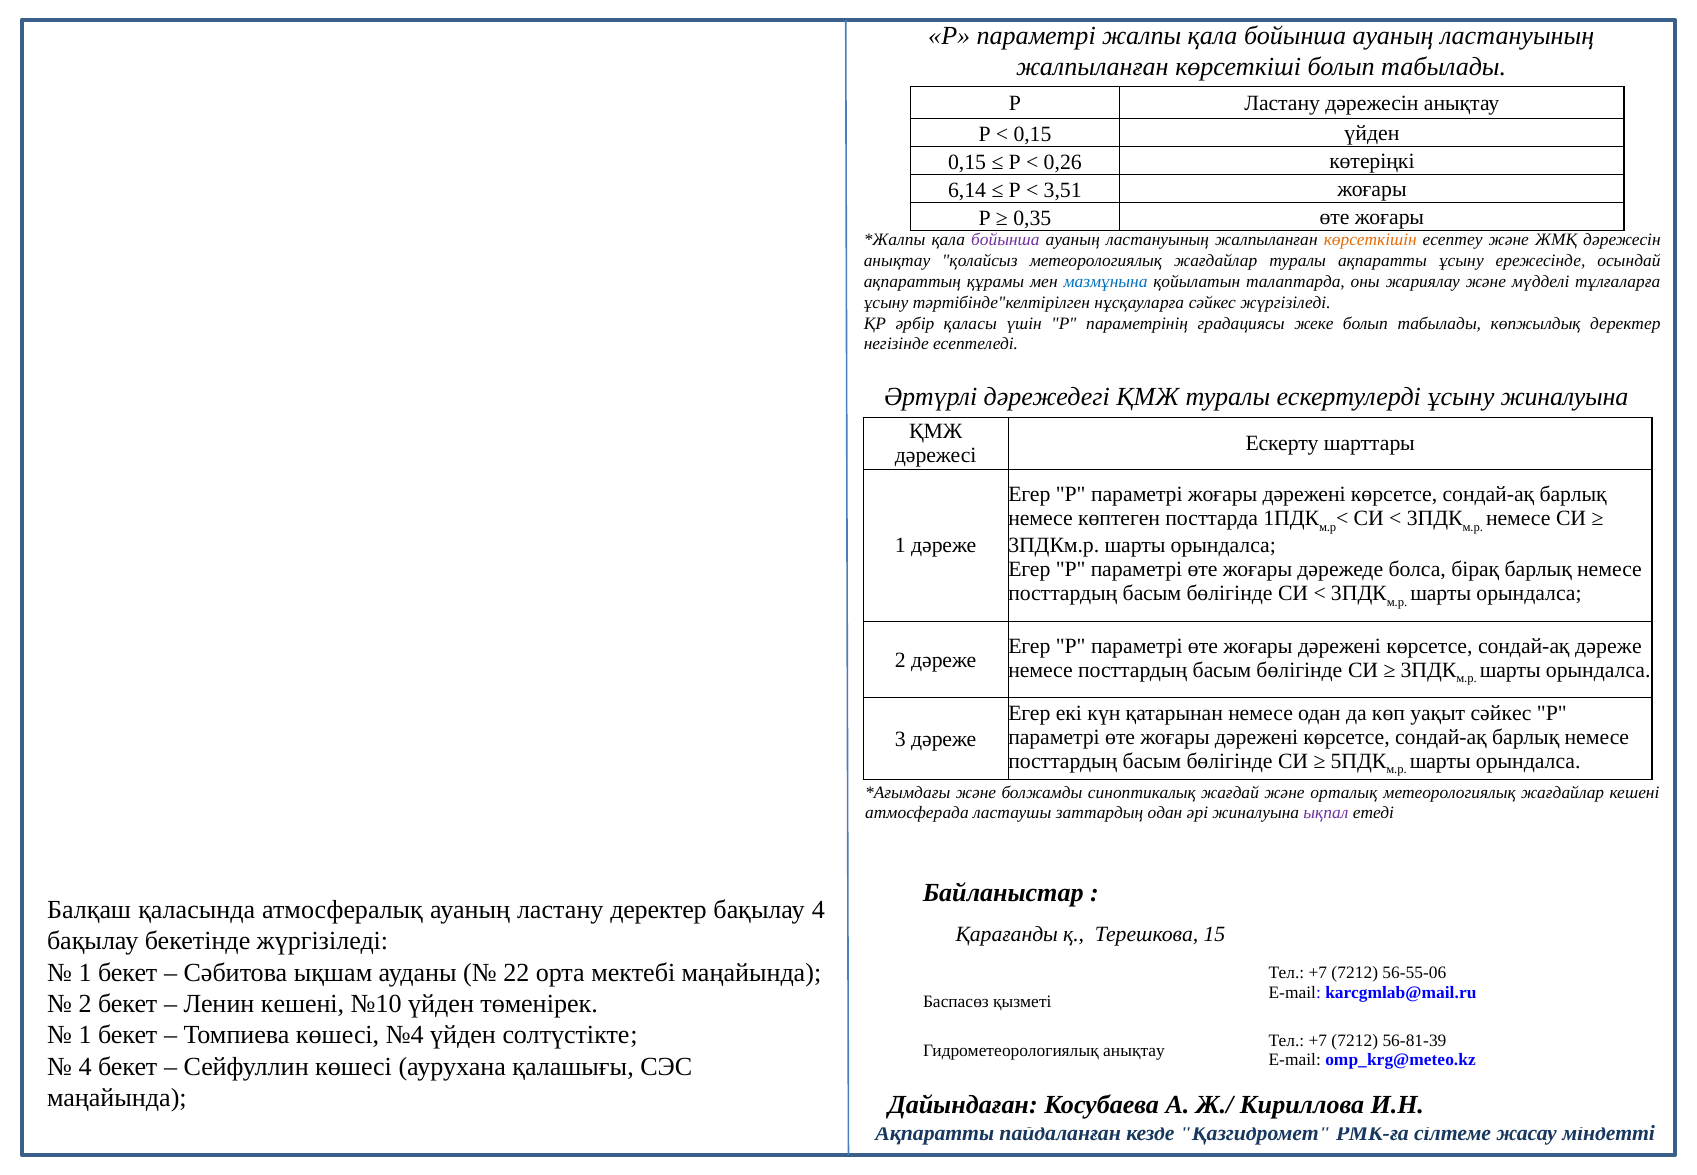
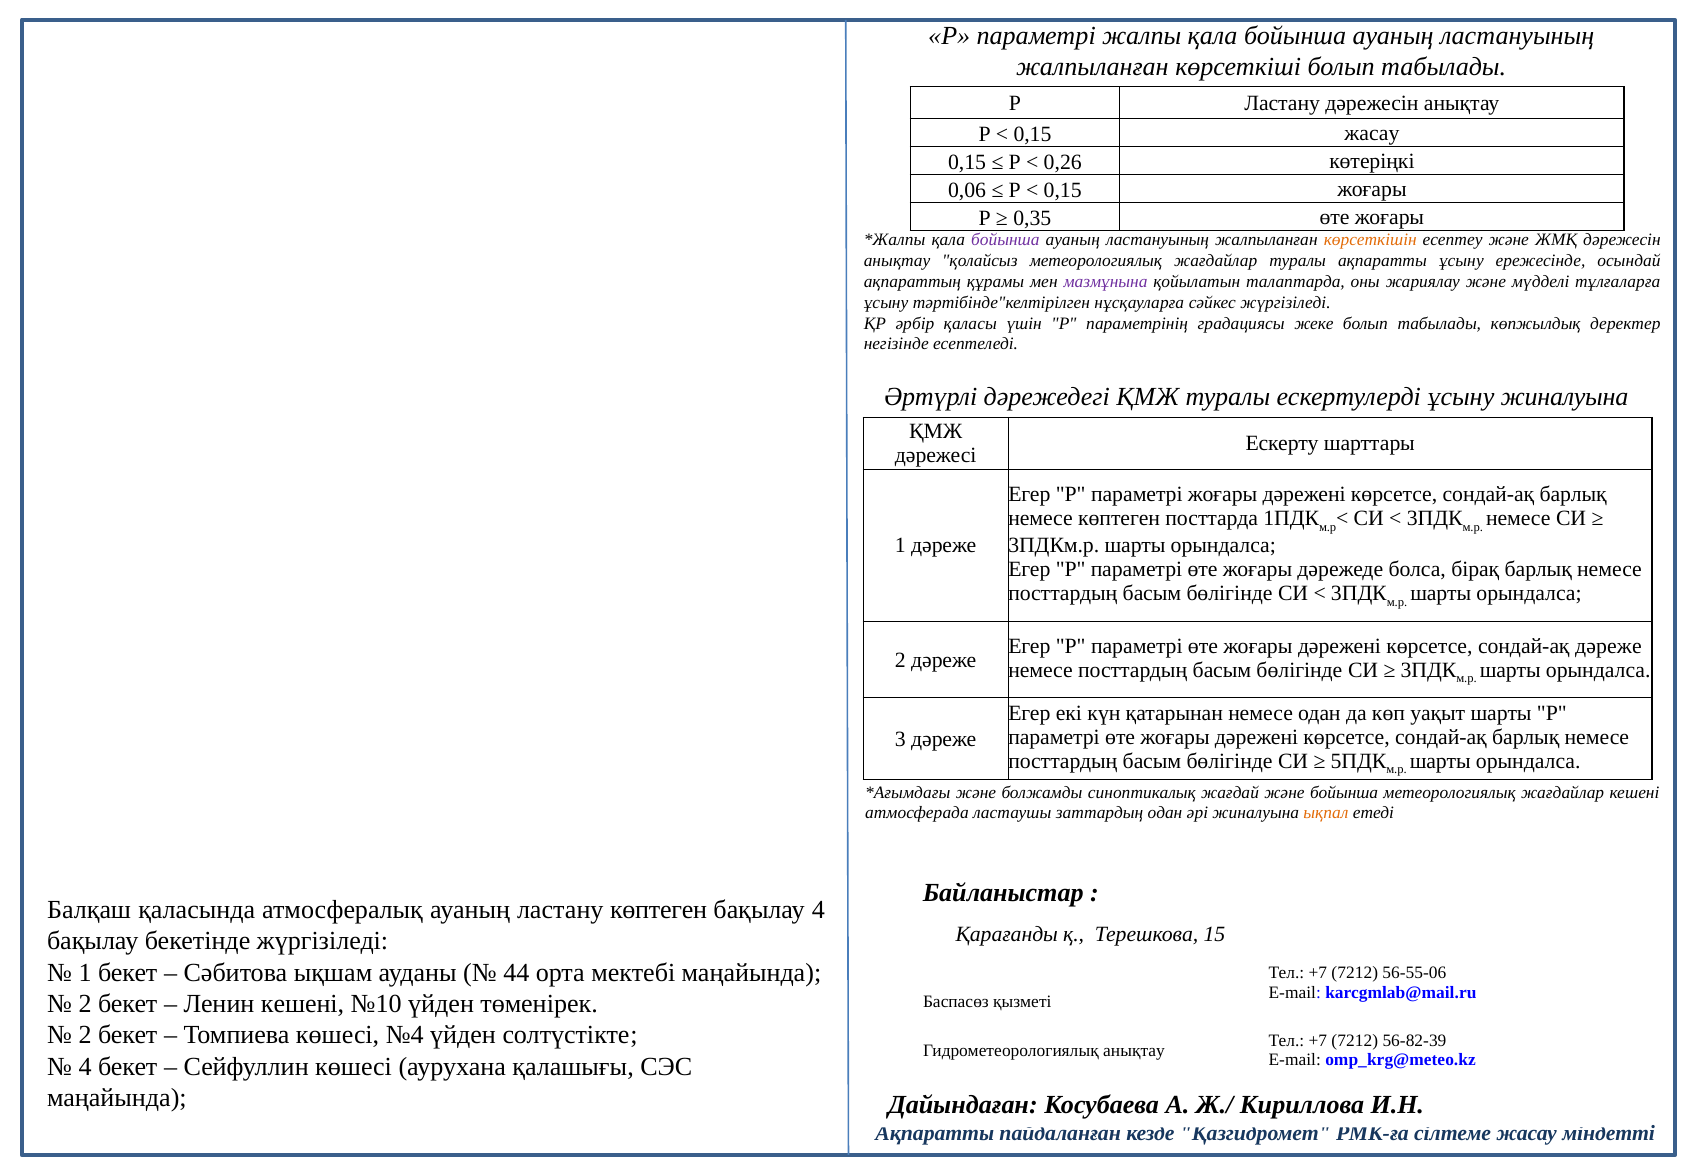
0,15 үйден: үйден -> жасау (1372, 133)
6,14: 6,14 -> 0,06 (967, 190)
3,51: 3,51 -> 0,15 (1063, 190)
мазмұнына colour: blue -> purple (1106, 282)
уақыт сәйкес: сәйкес -> шарты (1501, 713)
және орталық: орталық -> бойынша (1344, 792)
ықпал colour: purple -> orange (1326, 813)
ластану деректер: деректер -> көптеген (659, 910)
22: 22 -> 44 (516, 972)
1: 1 -> 2 (85, 1035)
56-81-39: 56-81-39 -> 56-82-39 (1414, 1041)
